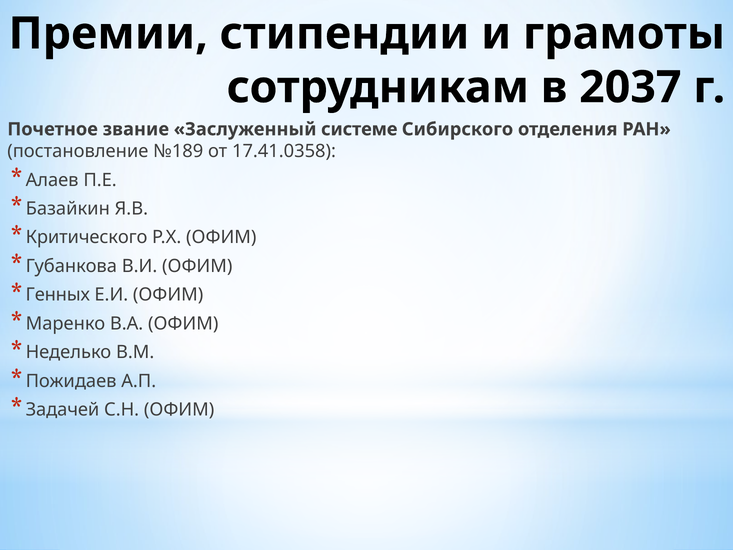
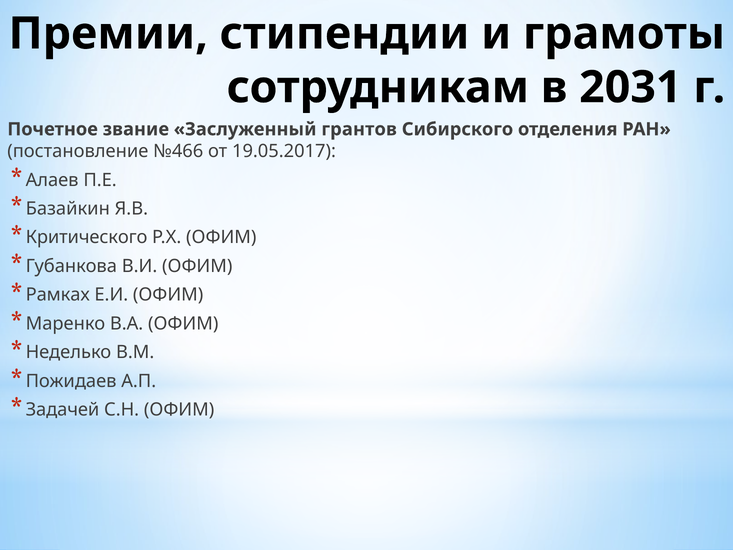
2037: 2037 -> 2031 (630, 87)
системе: системе -> грантов (359, 129)
№189: №189 -> №466 (178, 151)
17.41.0358: 17.41.0358 -> 19.05.2017 (284, 151)
Генных: Генных -> Рамках (58, 295)
